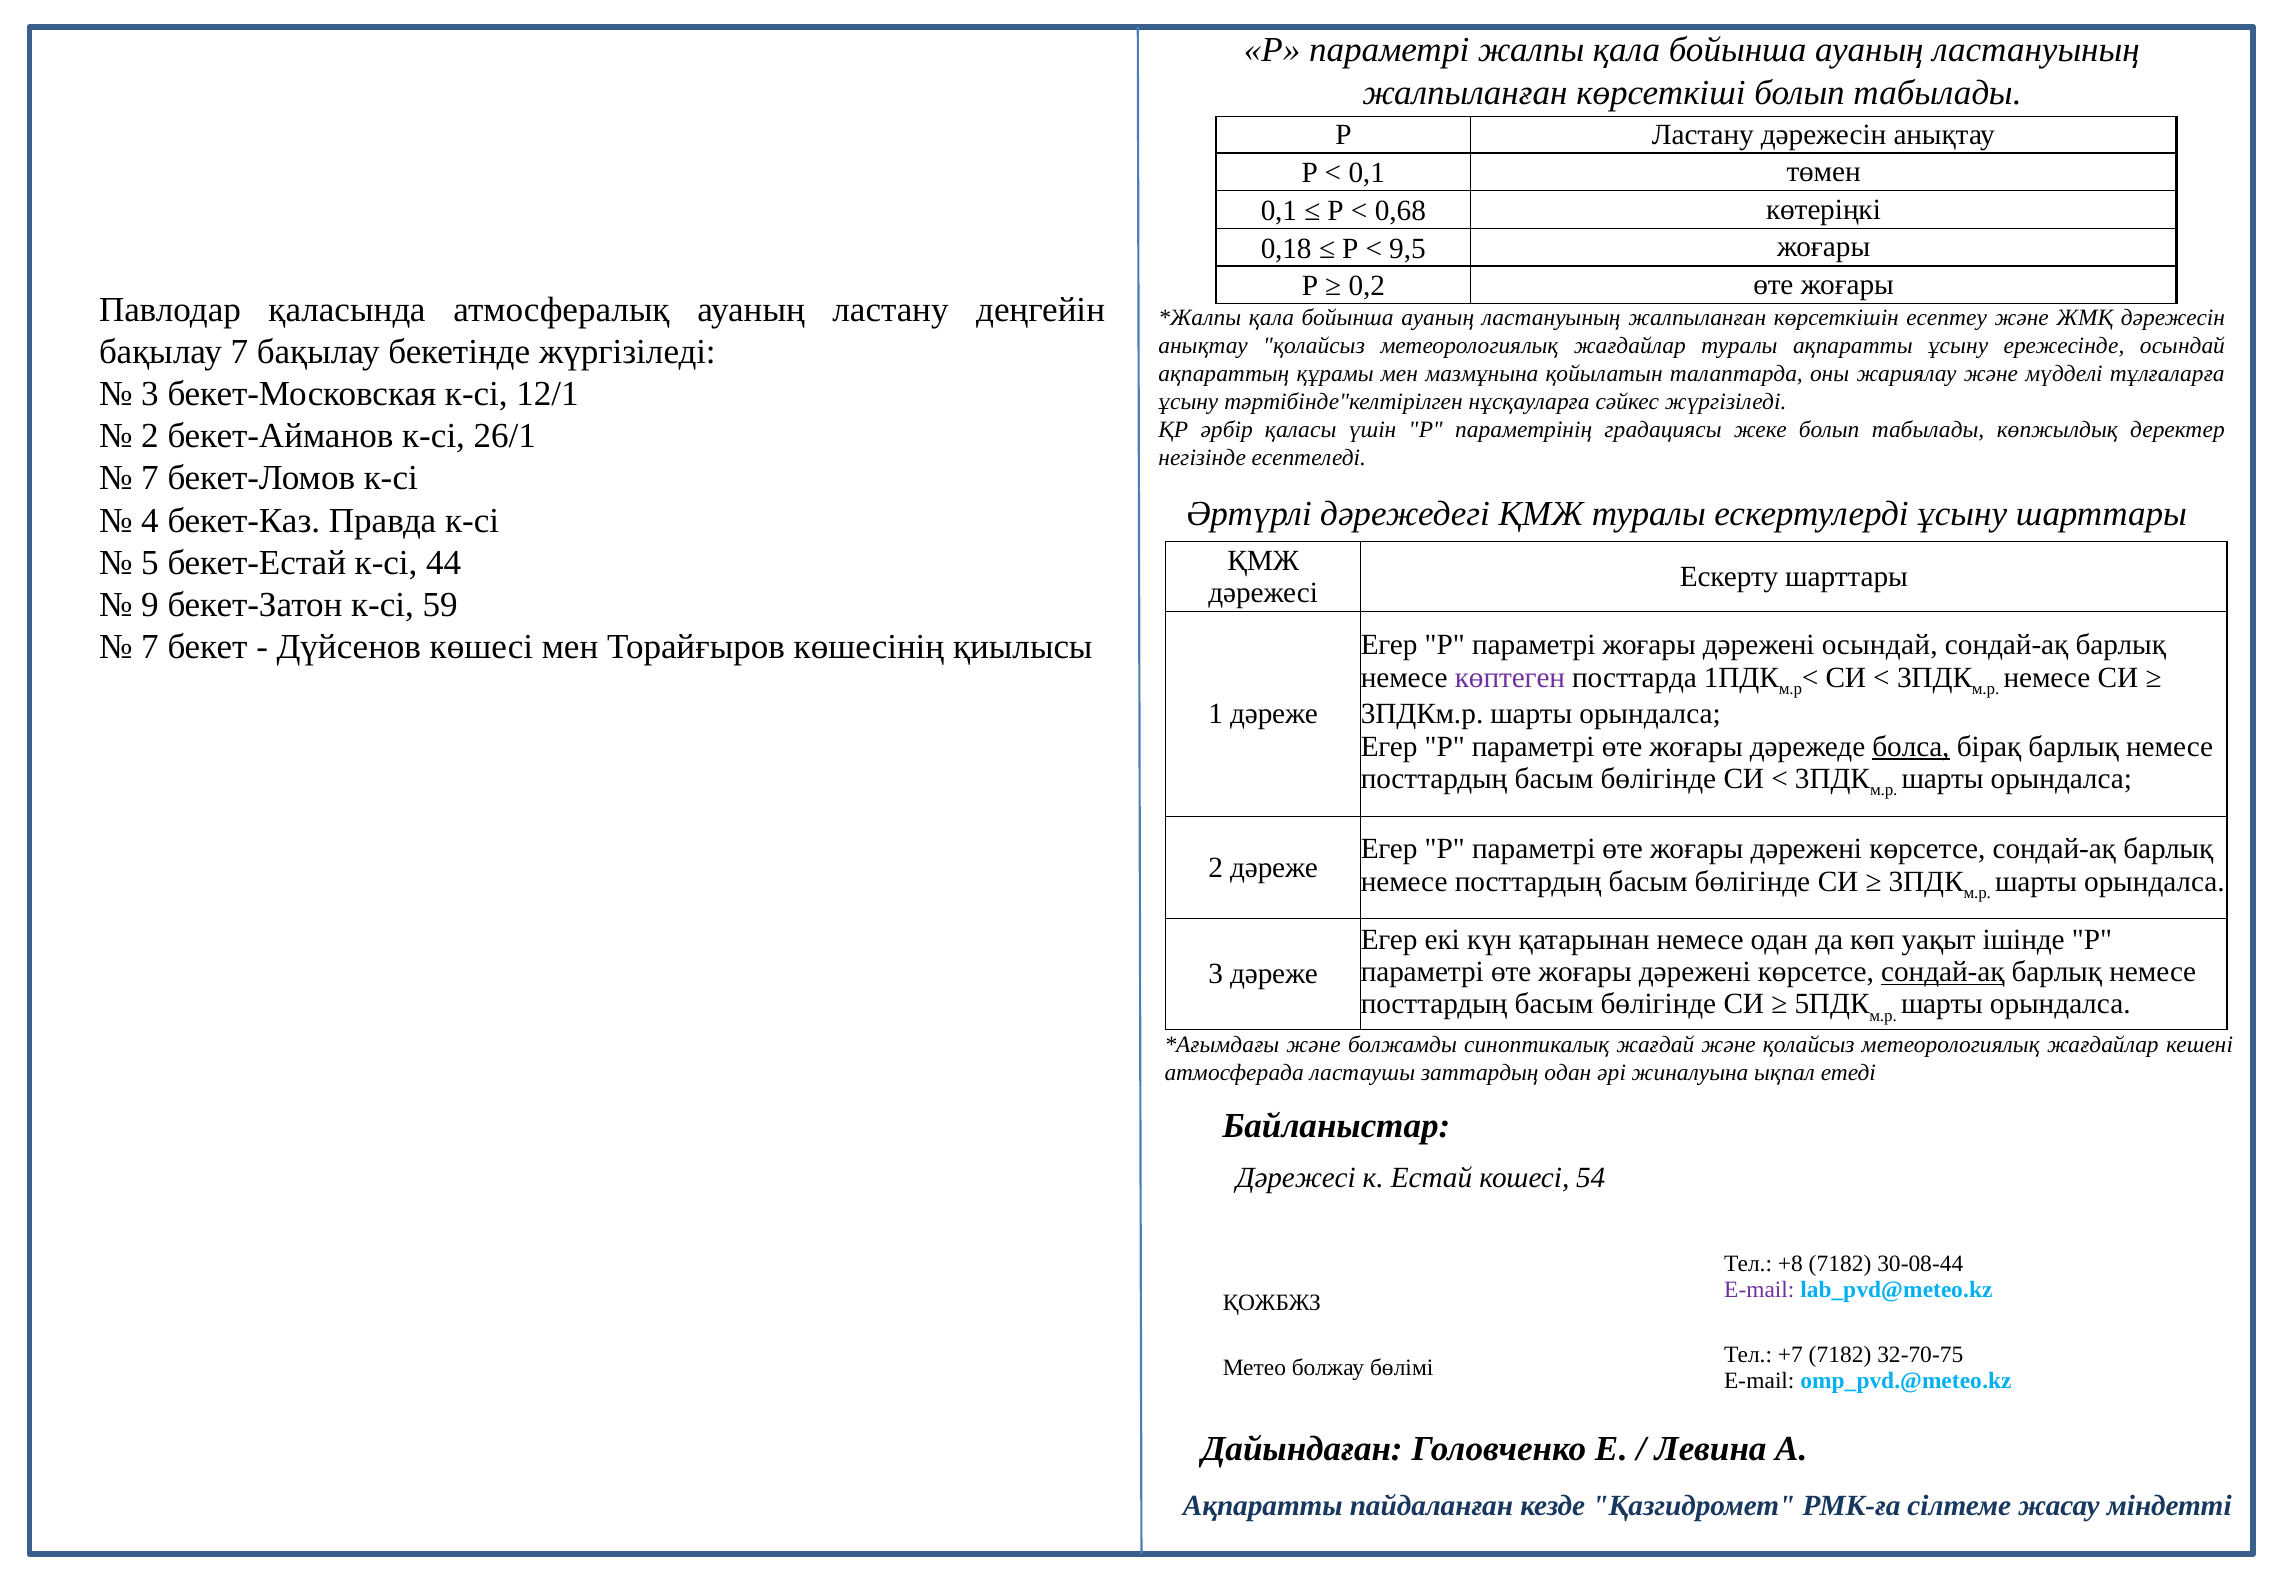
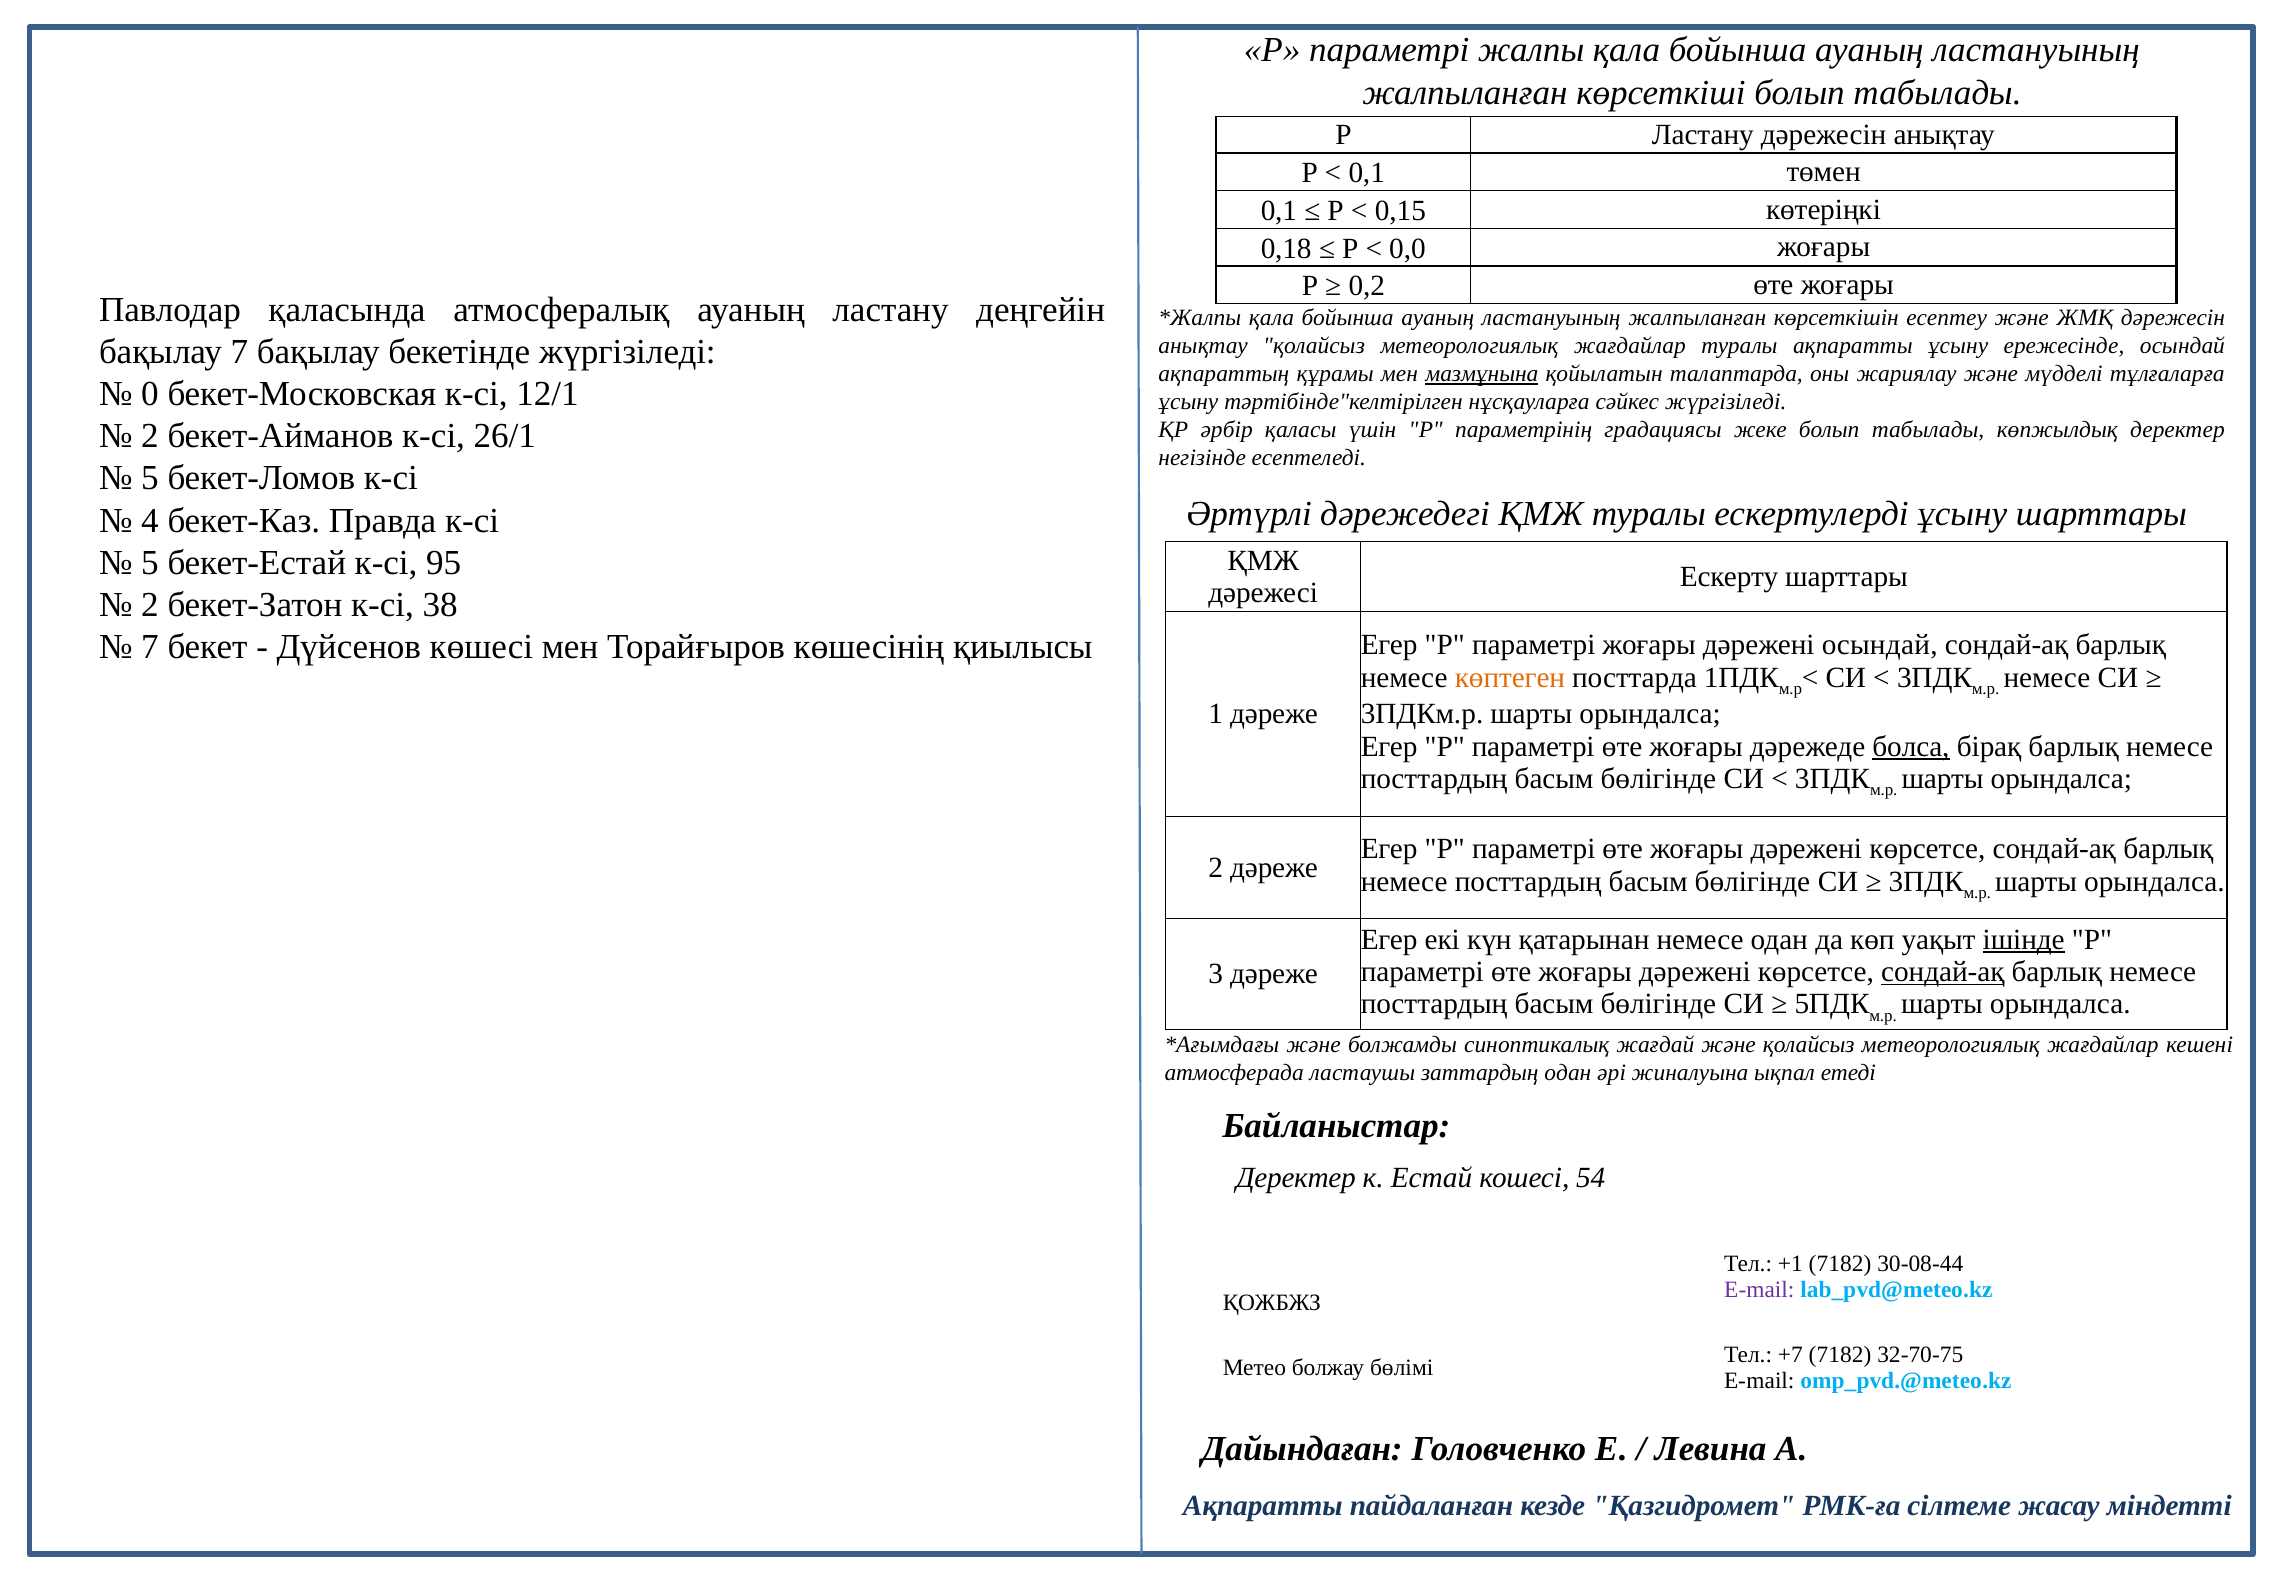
0,68: 0,68 -> 0,15 (1400, 211)
9,5: 9,5 -> 0,0 (1408, 248)
мазмұнына underline: none -> present (1482, 374)
3: 3 -> 0 (150, 394)
7: 7 -> 5 (150, 478)
44: 44 -> 95 (444, 562)
9: 9 -> 2 (150, 605)
59: 59 -> 38 (440, 605)
көптеген colour: purple -> orange (1510, 677)
ішінде underline: none -> present (2024, 939)
Дәрежесі: Дәрежесі -> Деректер (1296, 1178)
+8: +8 -> +1 (1790, 1263)
